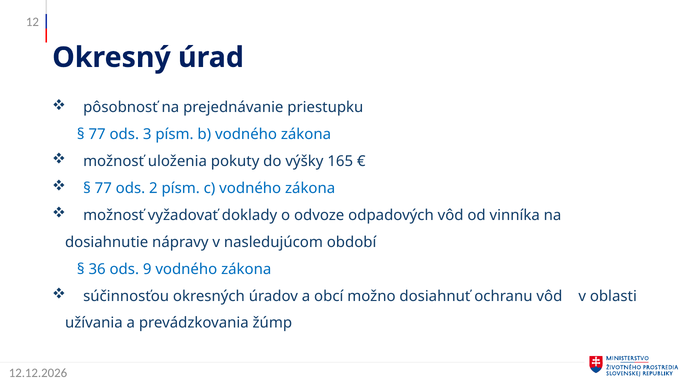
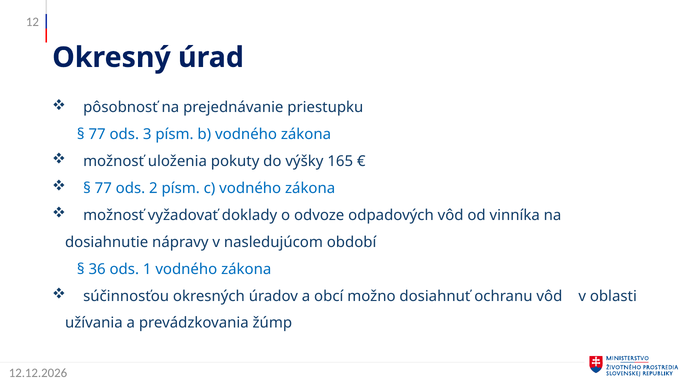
9: 9 -> 1 (147, 269)
